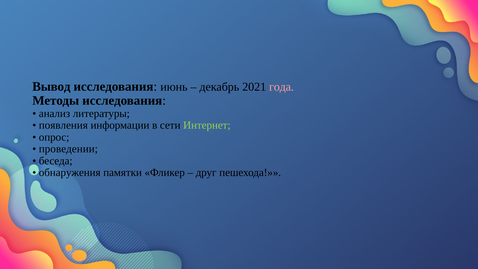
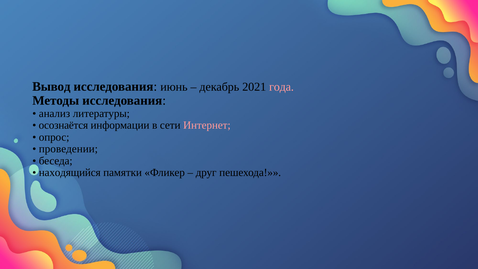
появления: появления -> осознаётся (63, 125)
Интернет colour: light green -> pink (207, 125)
обнаружения: обнаружения -> находящийся (70, 173)
